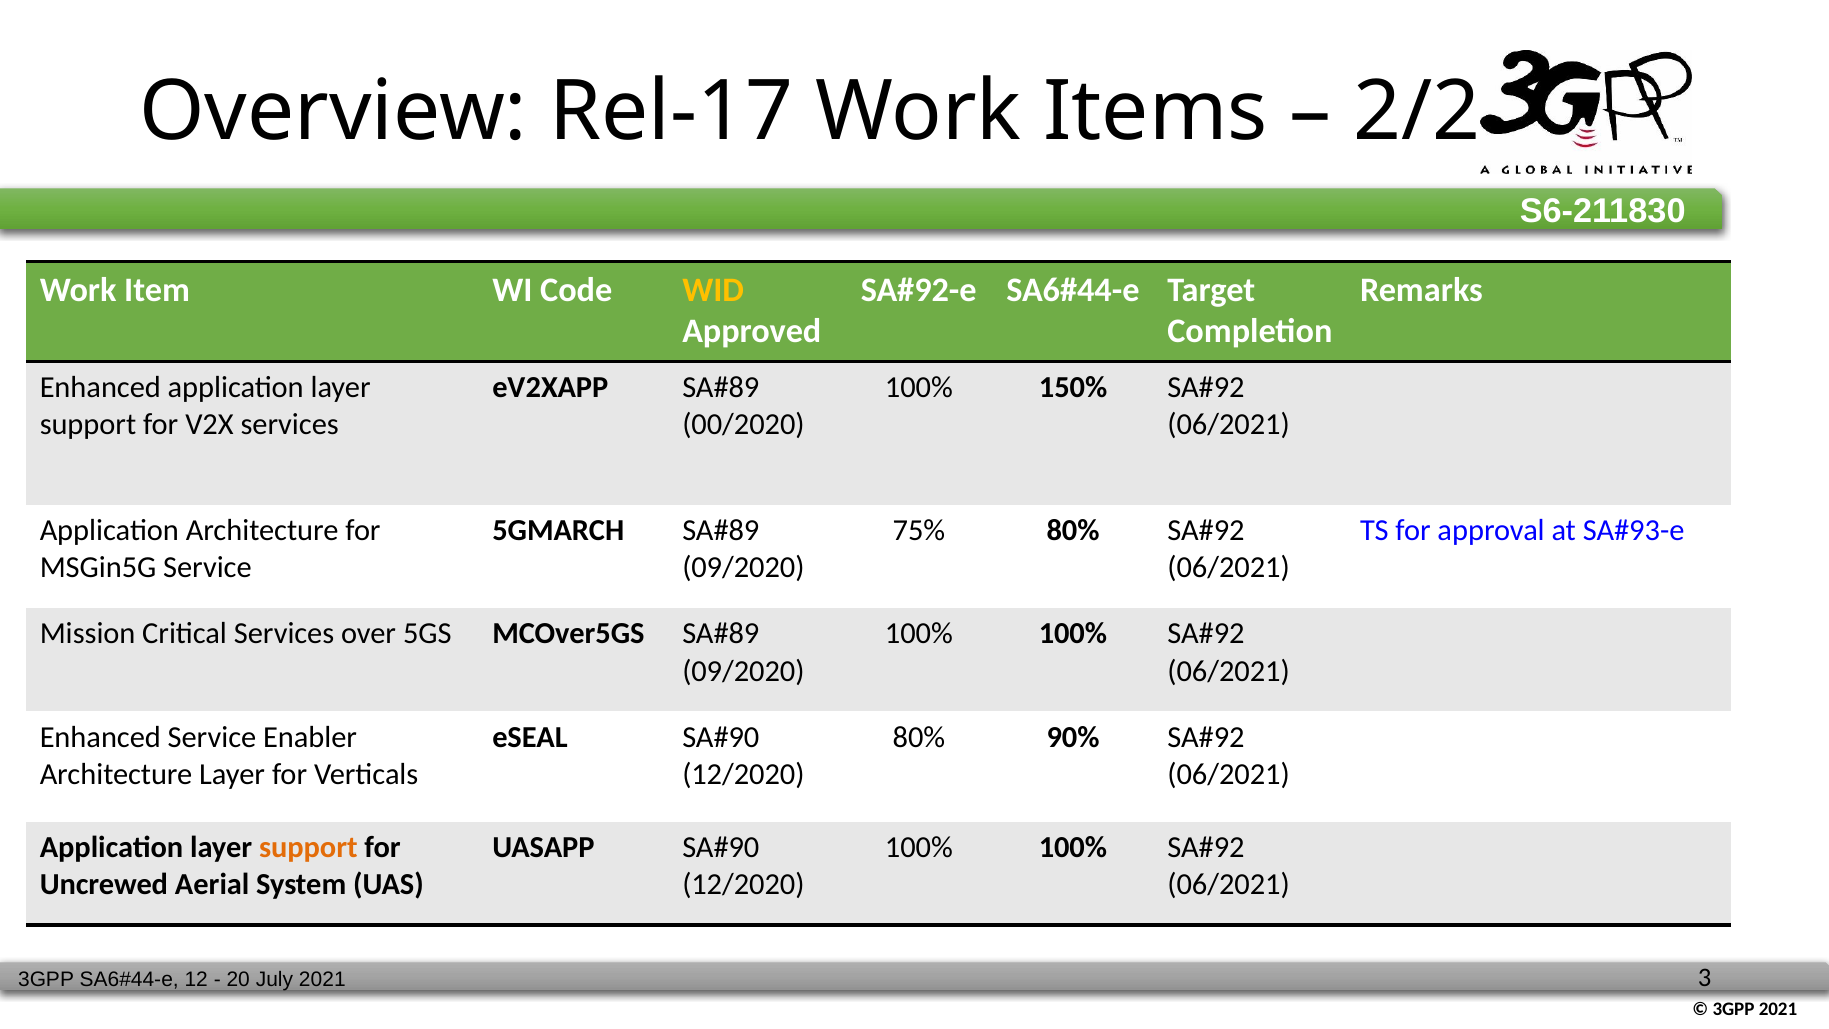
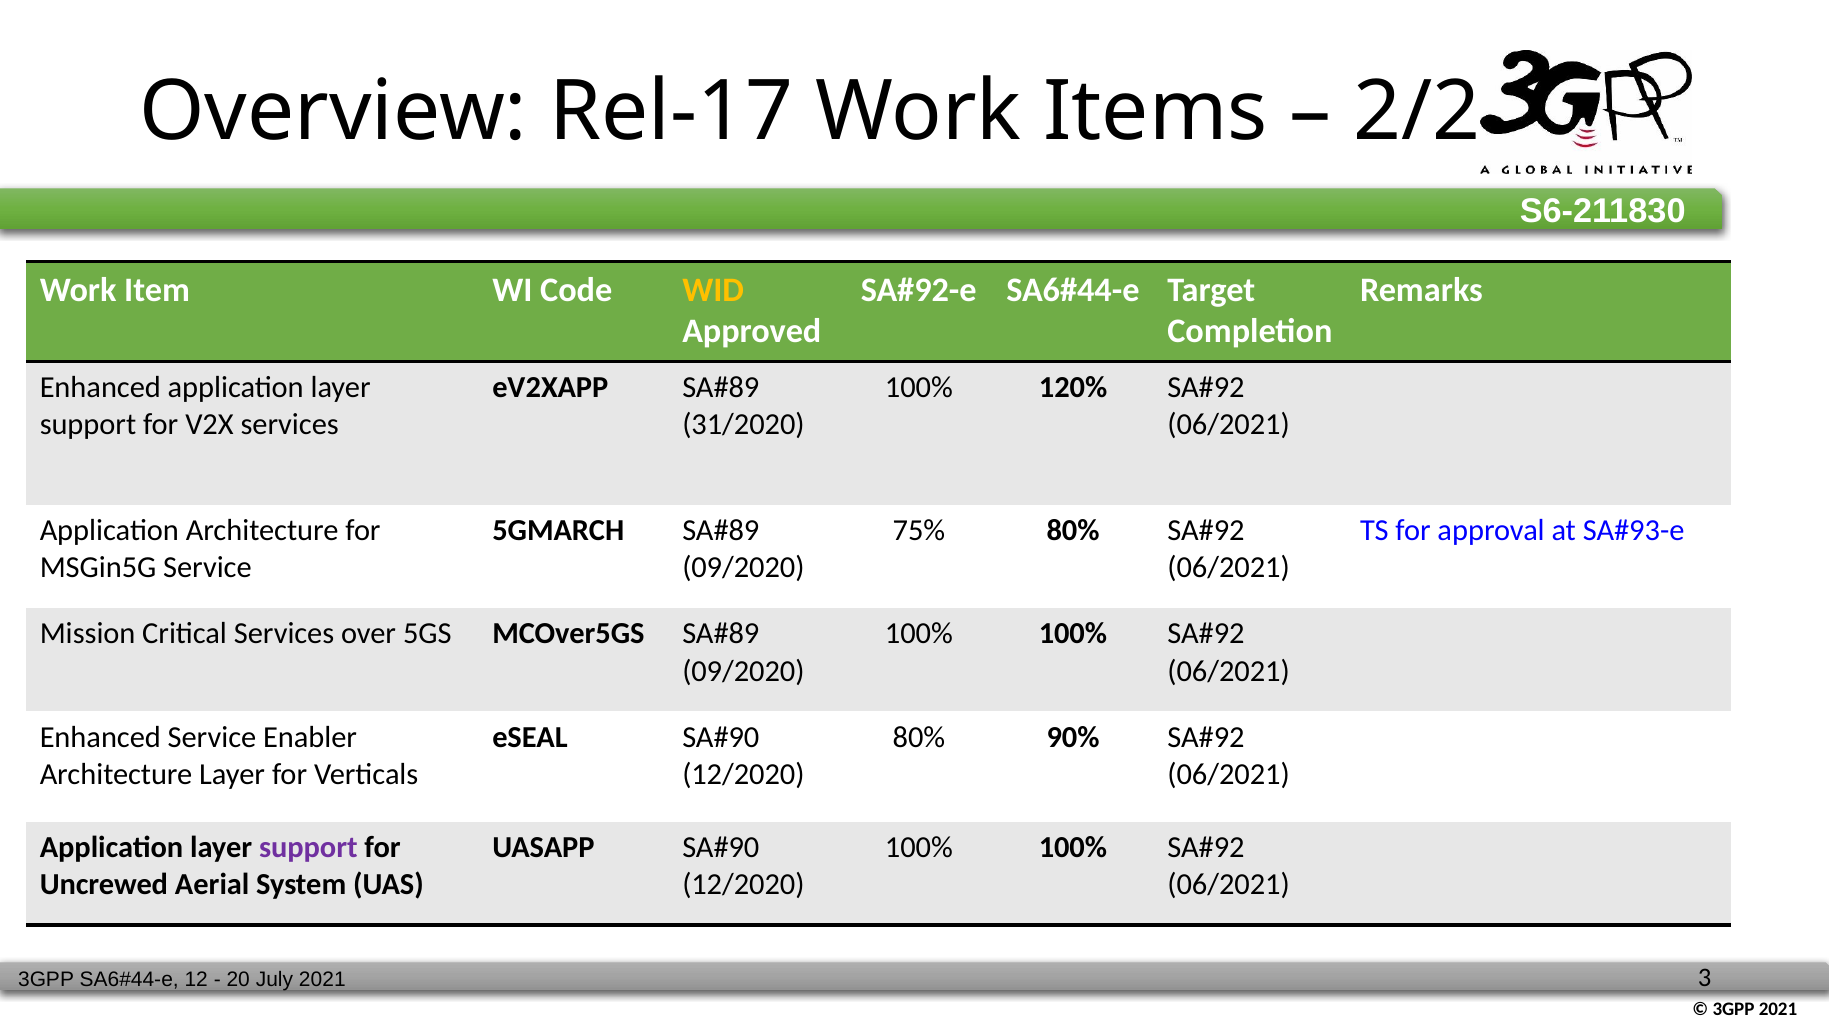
150%: 150% -> 120% (1073, 388)
00/2020: 00/2020 -> 31/2020 (743, 425)
support colour: orange -> purple (308, 847)
